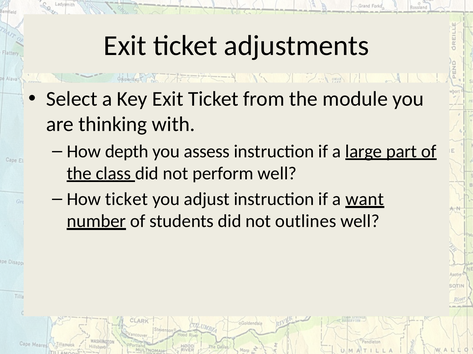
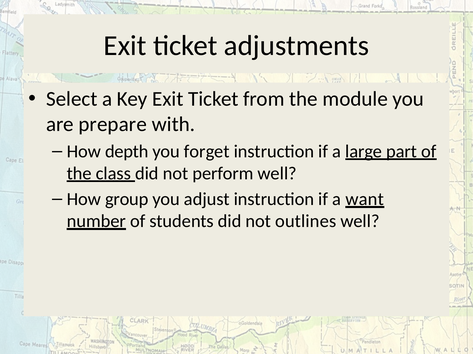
thinking: thinking -> prepare (113, 124)
assess: assess -> forget (207, 152)
How ticket: ticket -> group (127, 199)
